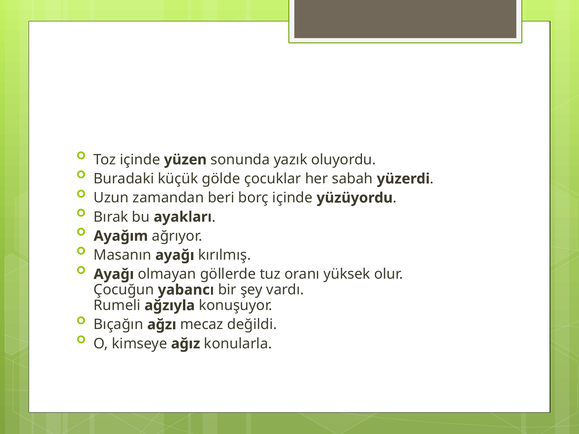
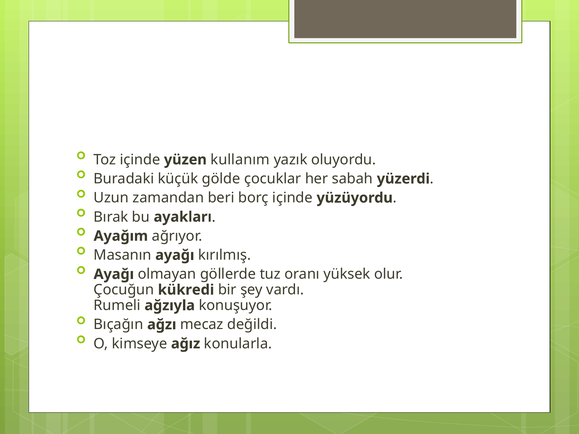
sonunda: sonunda -> kullanım (240, 160)
yabancı: yabancı -> kükredi (186, 290)
